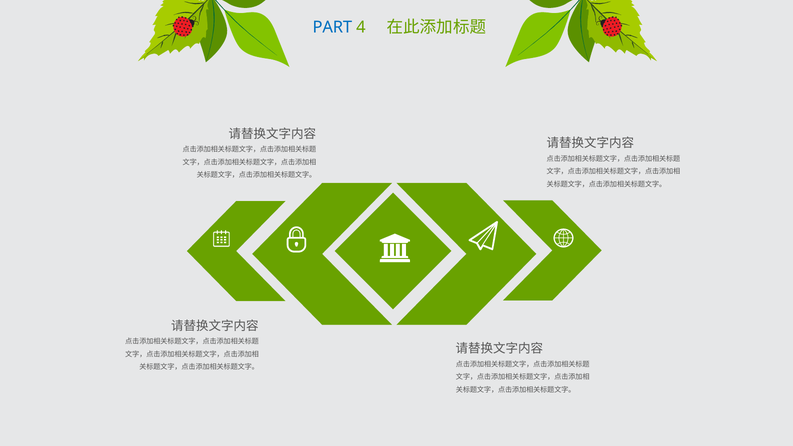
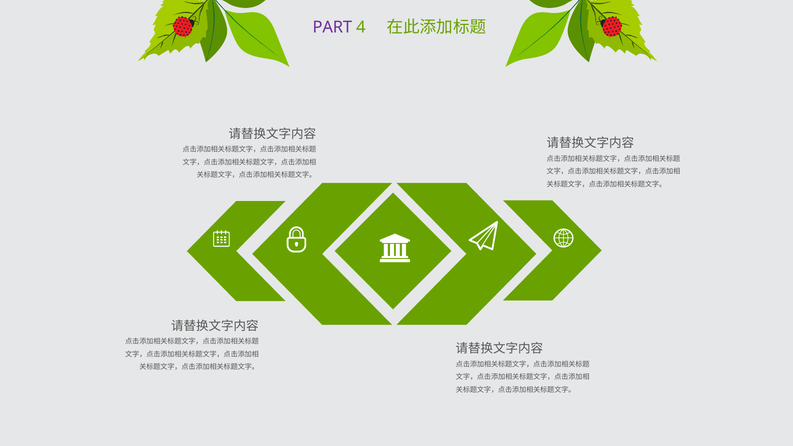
PART colour: blue -> purple (332, 27)
